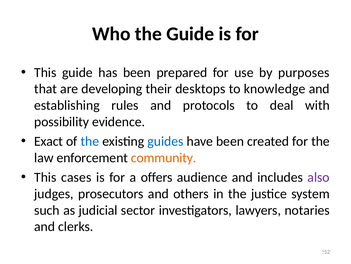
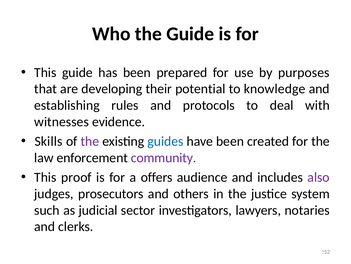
desktops: desktops -> potential (200, 89)
possibility: possibility -> witnesses (62, 121)
Exact: Exact -> Skills (48, 141)
the colour: blue -> purple (90, 141)
community colour: orange -> purple (164, 157)
cases: cases -> proof (76, 177)
